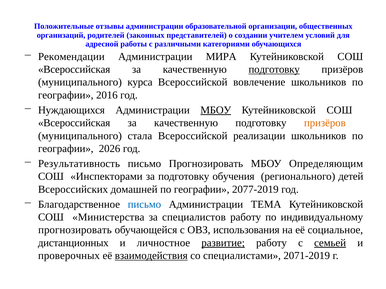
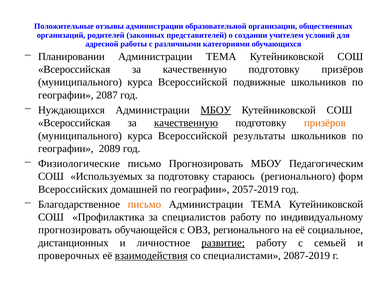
Рекомендации: Рекомендации -> Планировании (71, 57)
МИРА: МИРА -> ТЕМА (221, 57)
подготовку underline: present -> none (274, 69)
вовлечение: вовлечение -> подвижные (259, 82)
2016: 2016 -> 2087 (107, 95)
качественную underline: none -> present (186, 123)
стала: стала -> курса (140, 136)
реализации: реализации -> результаты (259, 136)
2026: 2026 -> 2089 (110, 149)
Результативность: Результативность -> Физиологические (79, 164)
Определяющим: Определяющим -> Педагогическим (326, 164)
Инспекторами: Инспекторами -> Используемых (107, 177)
обучения: обучения -> стараюсь (233, 177)
детей: детей -> форм (351, 177)
2077-2019: 2077-2019 -> 2057-2019 (255, 190)
письмо colour: blue -> orange (144, 205)
Министерства: Министерства -> Профилактика (108, 217)
ОВЗ использования: использования -> регионального (246, 230)
семьей underline: present -> none (330, 243)
2071-2019: 2071-2019 -> 2087-2019 (307, 256)
